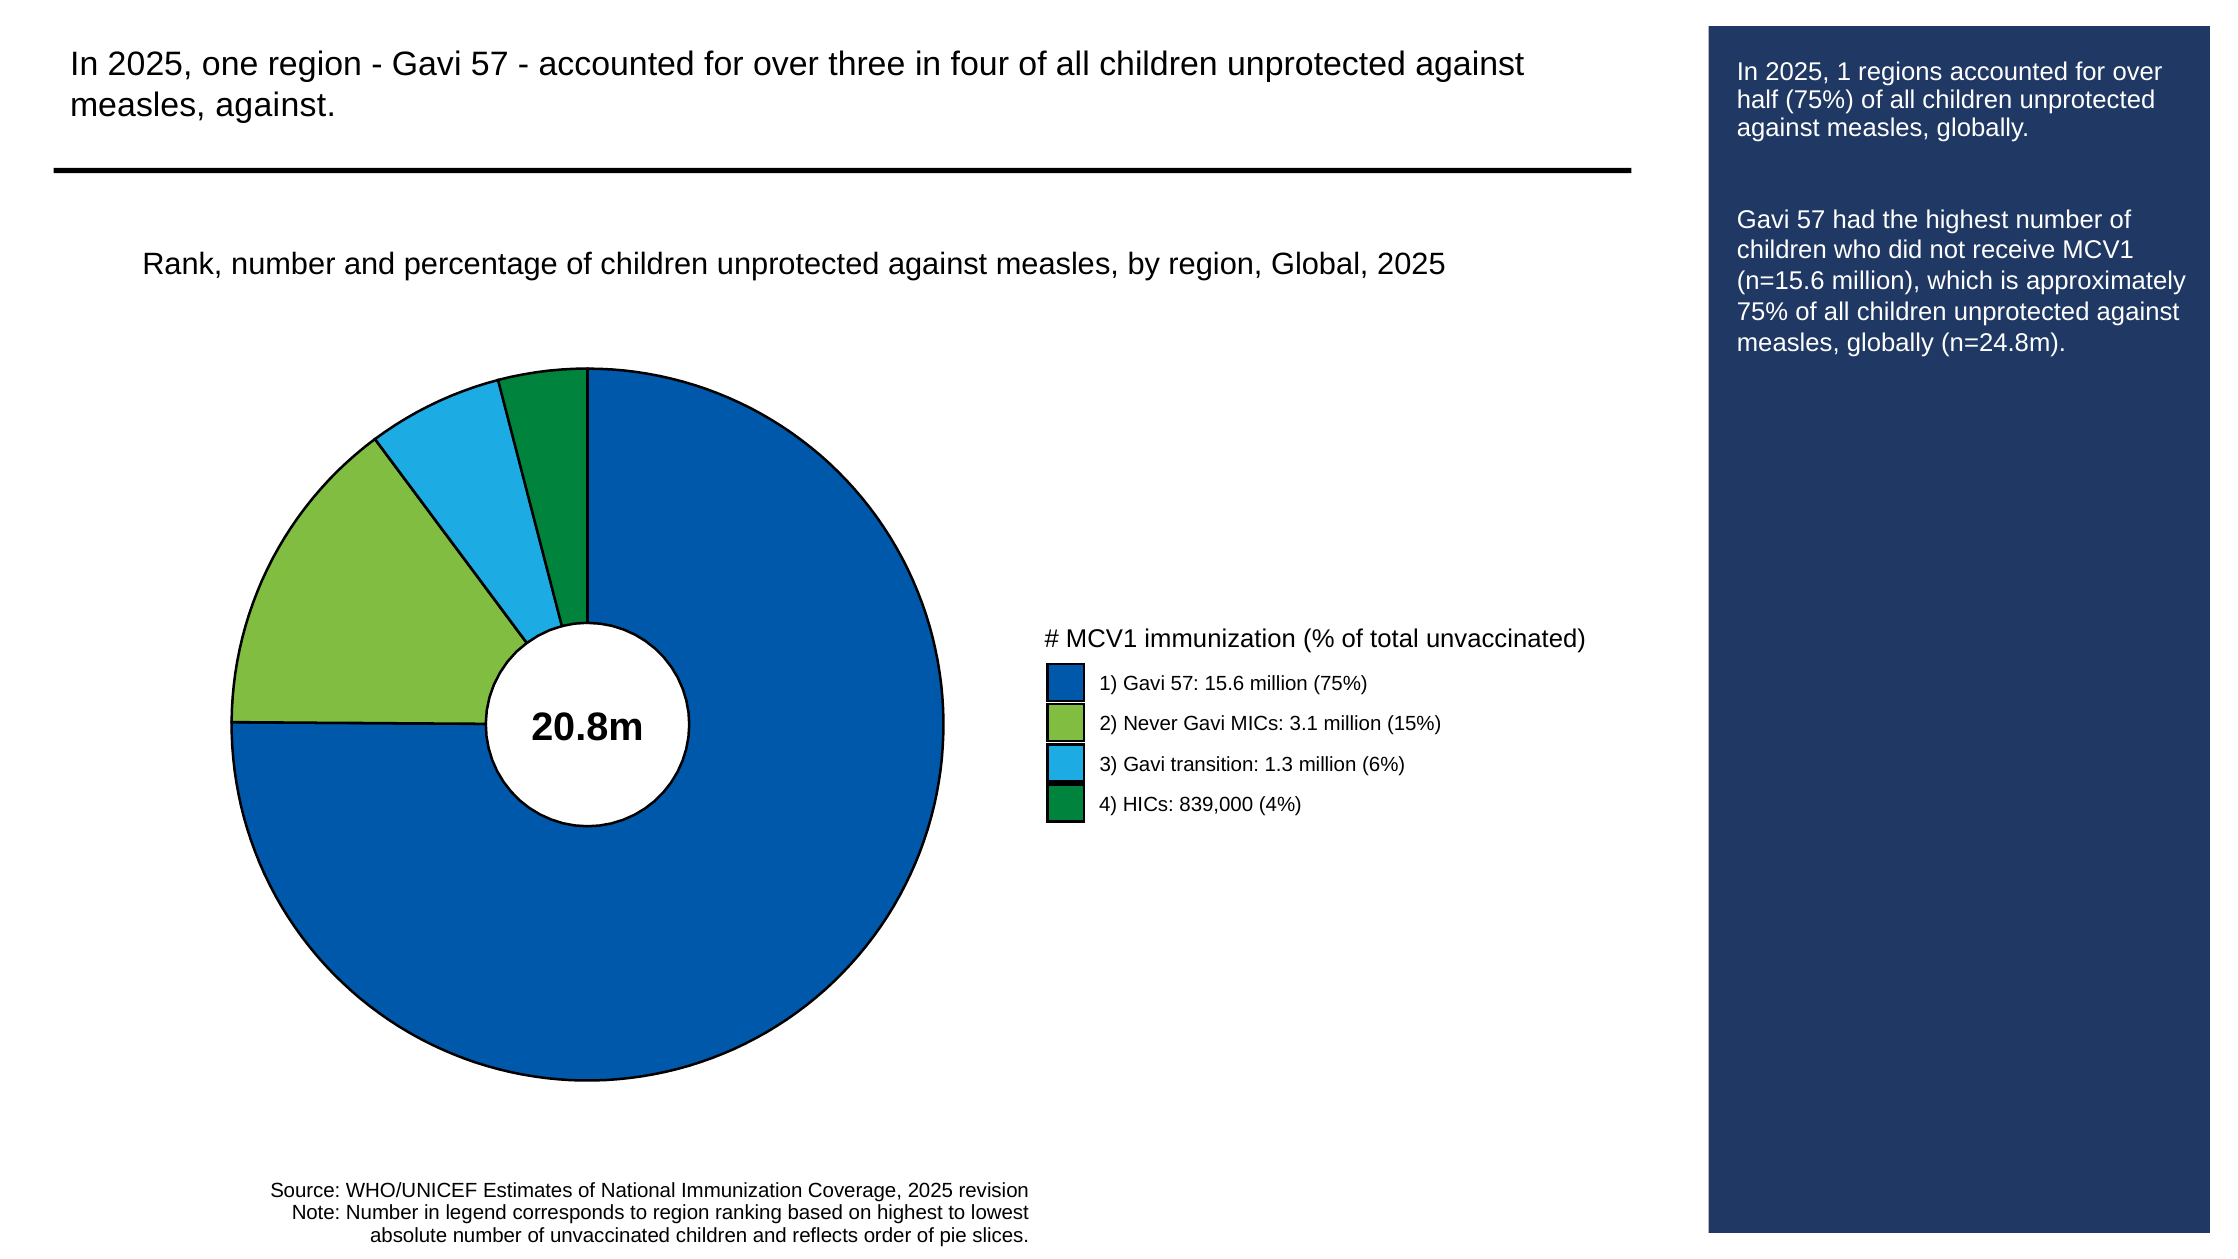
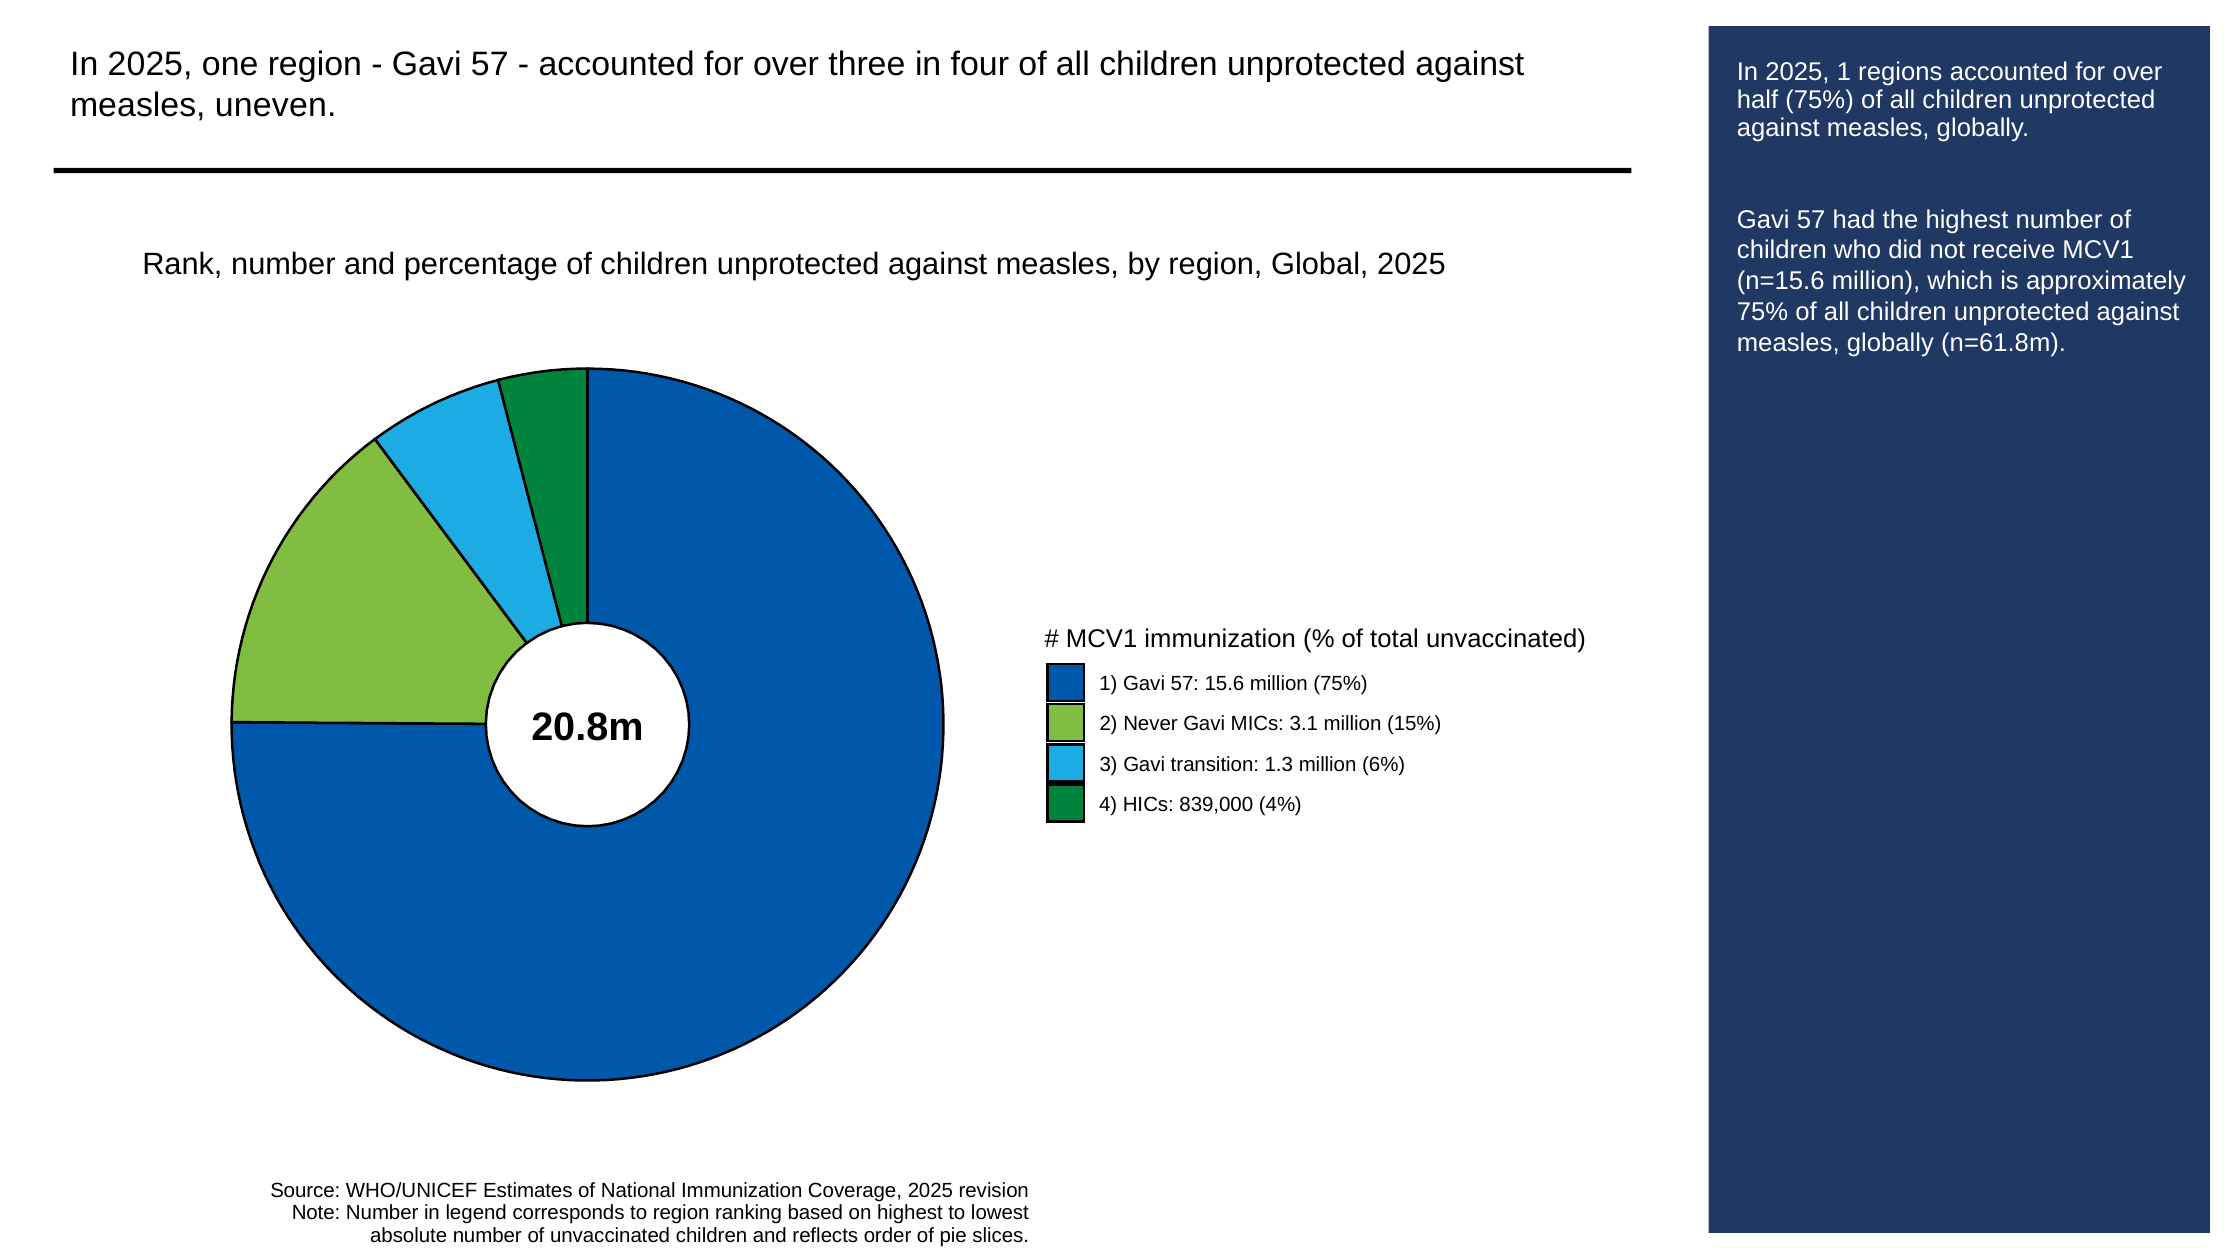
measles against: against -> uneven (276, 105)
n=24.8m: n=24.8m -> n=61.8m (2004, 343)
